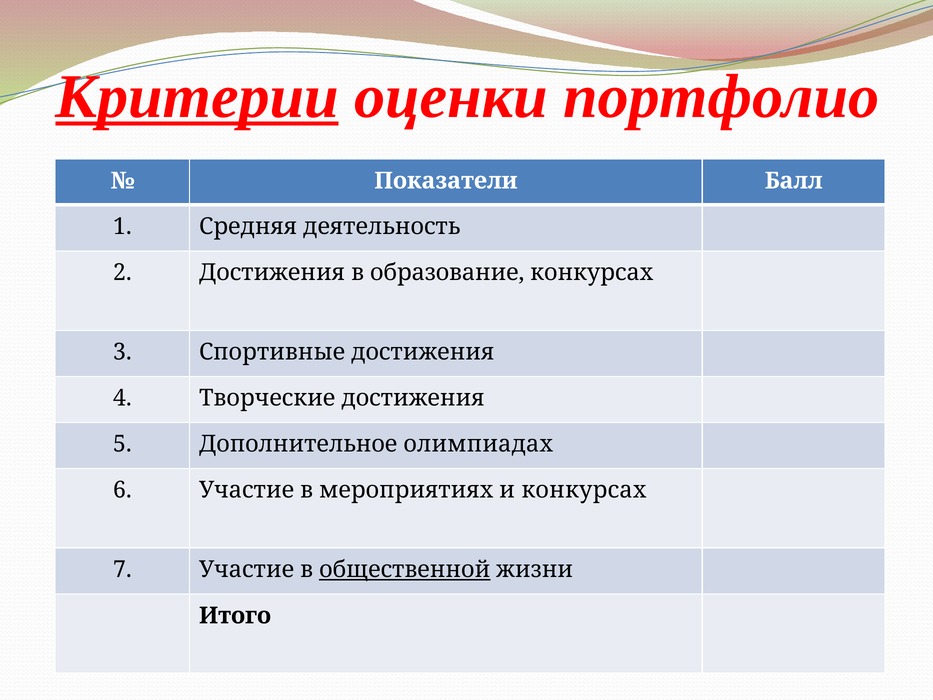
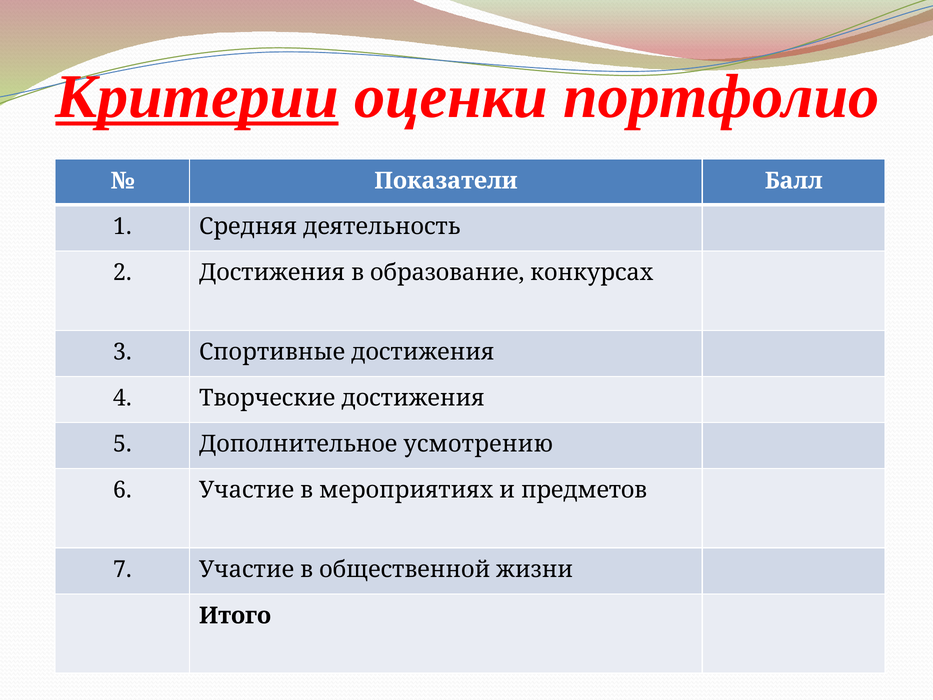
олимпиадах: олимпиадах -> усмотрению (478, 444)
и конкурсах: конкурсах -> предметов (584, 490)
общественной underline: present -> none (405, 569)
